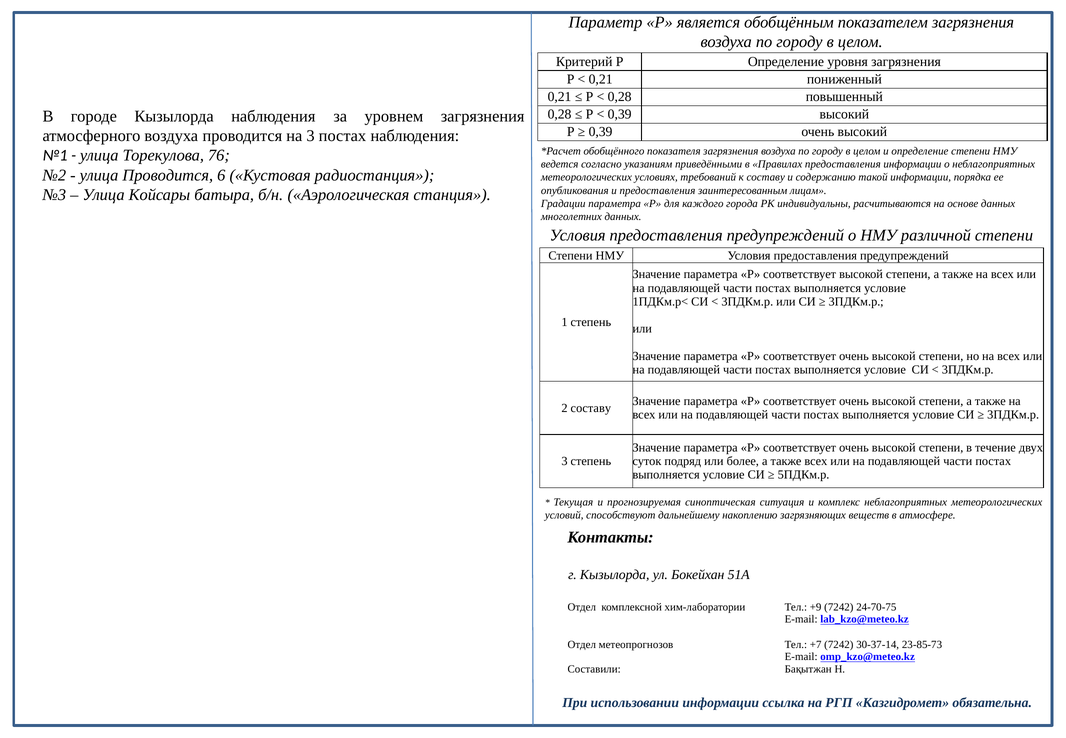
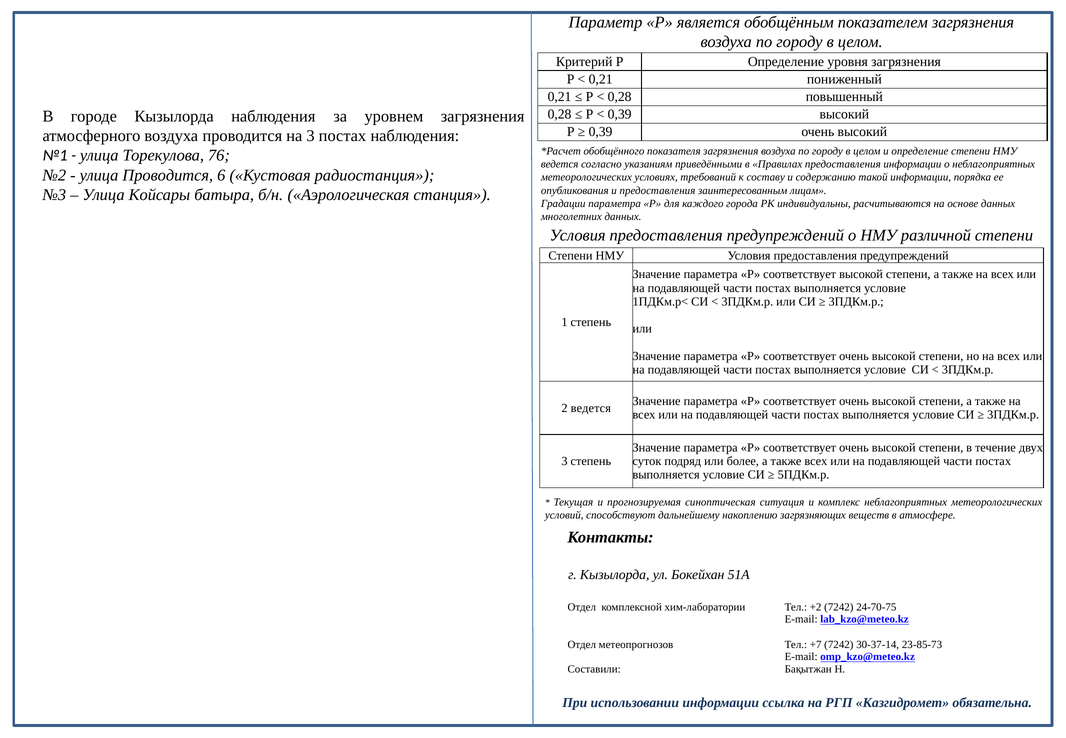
2 составу: составу -> ведется (591, 408)
+9: +9 -> +2 (816, 607)
